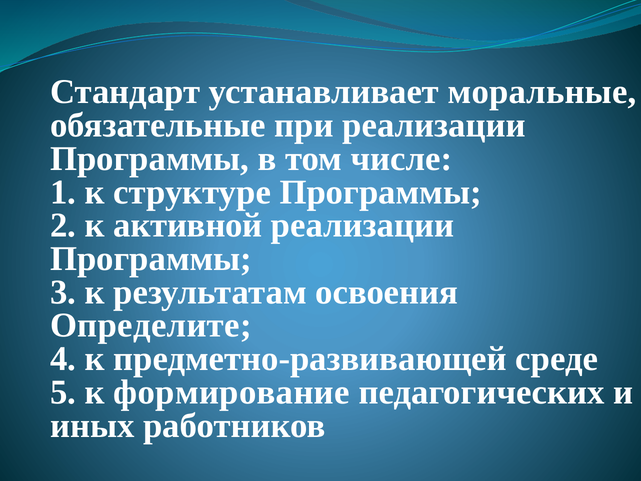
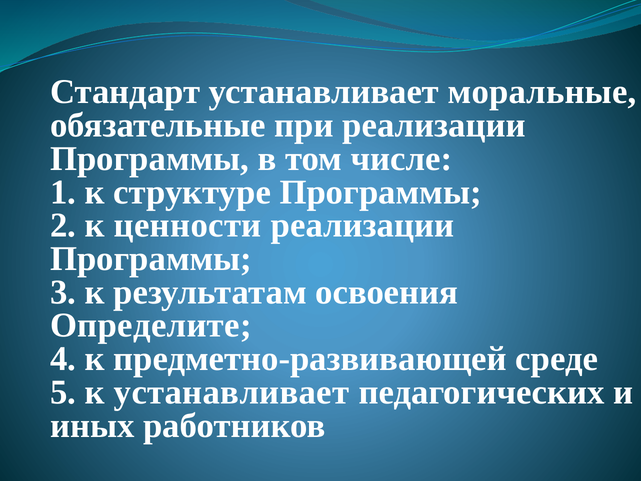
активной: активной -> ценности (188, 225)
к формирование: формирование -> устанавливает (232, 392)
